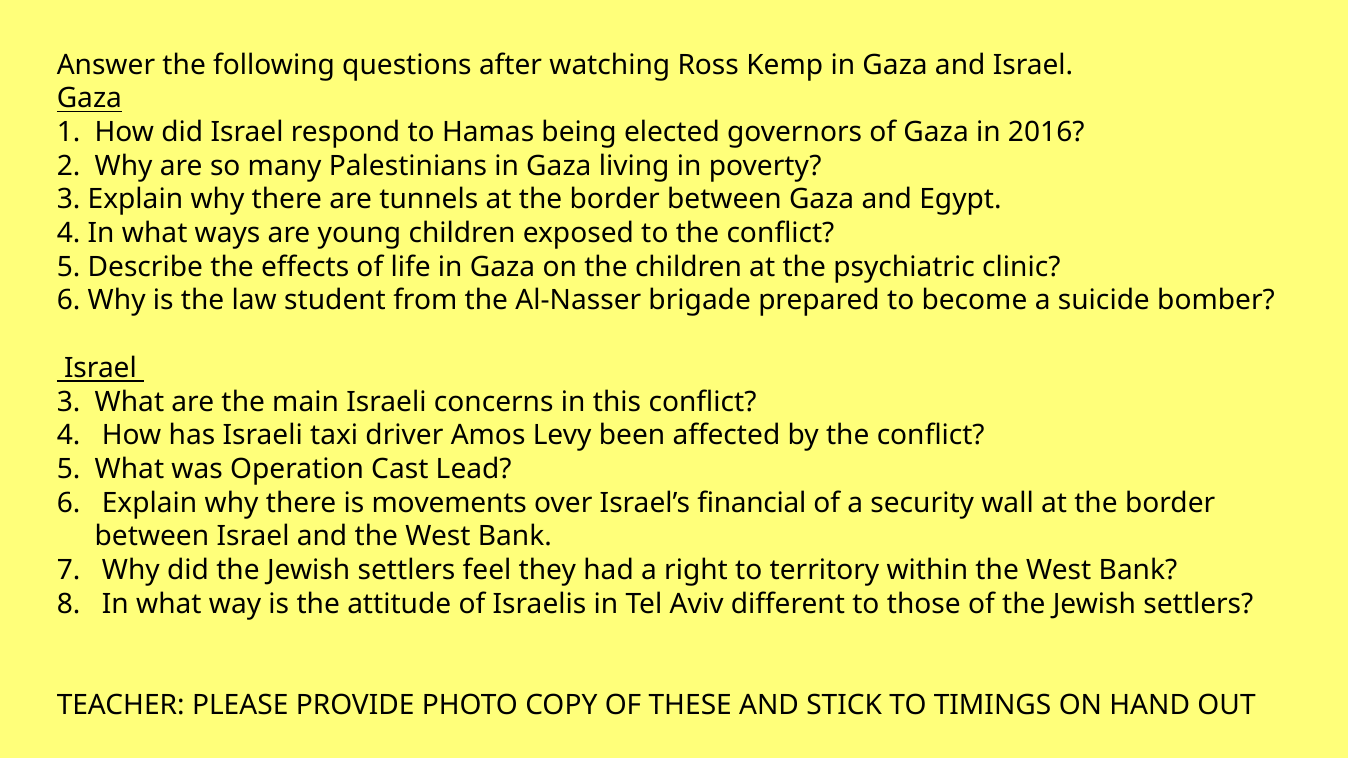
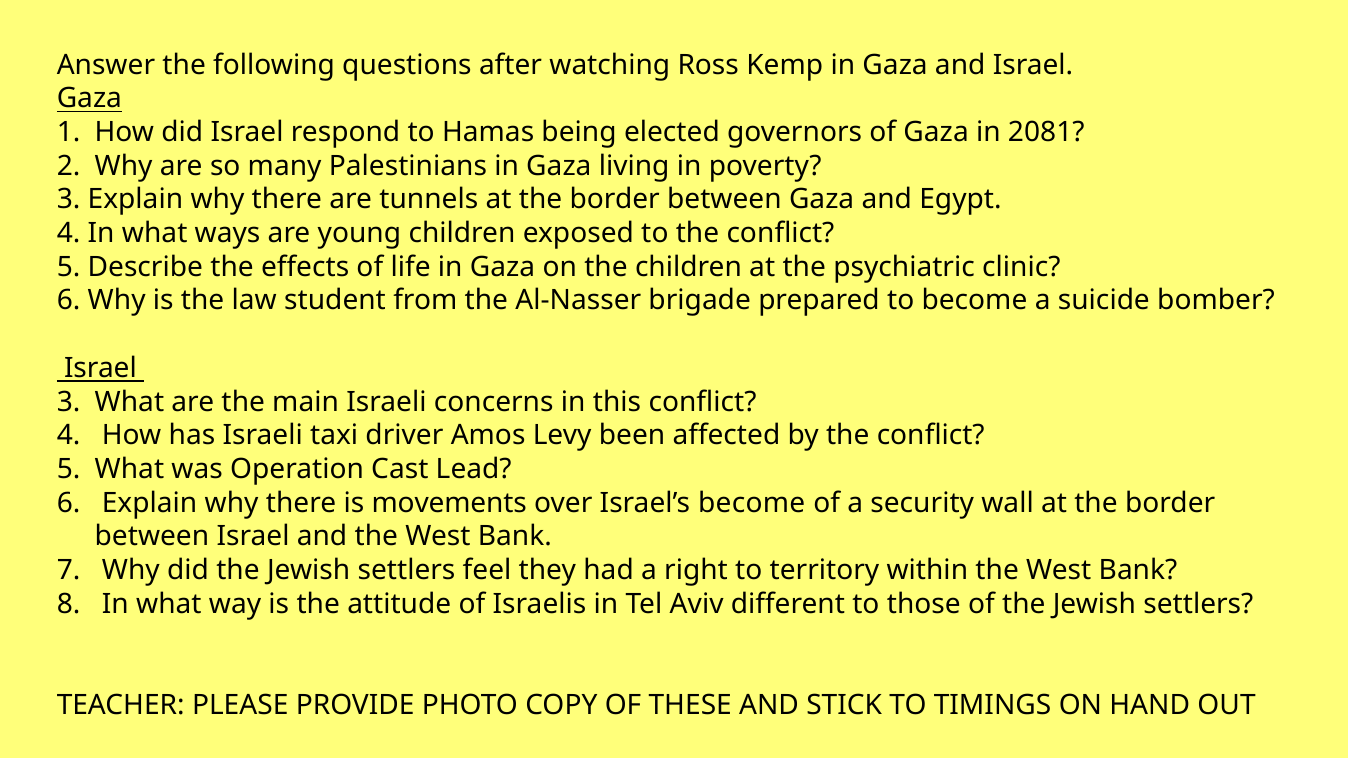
2016: 2016 -> 2081 (1046, 132)
Israel’s financial: financial -> become (752, 503)
